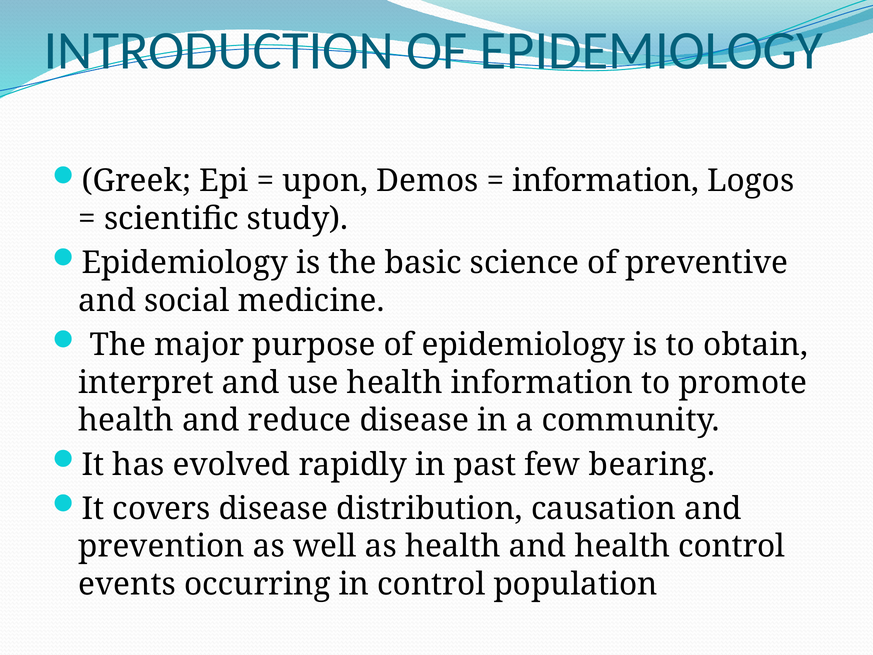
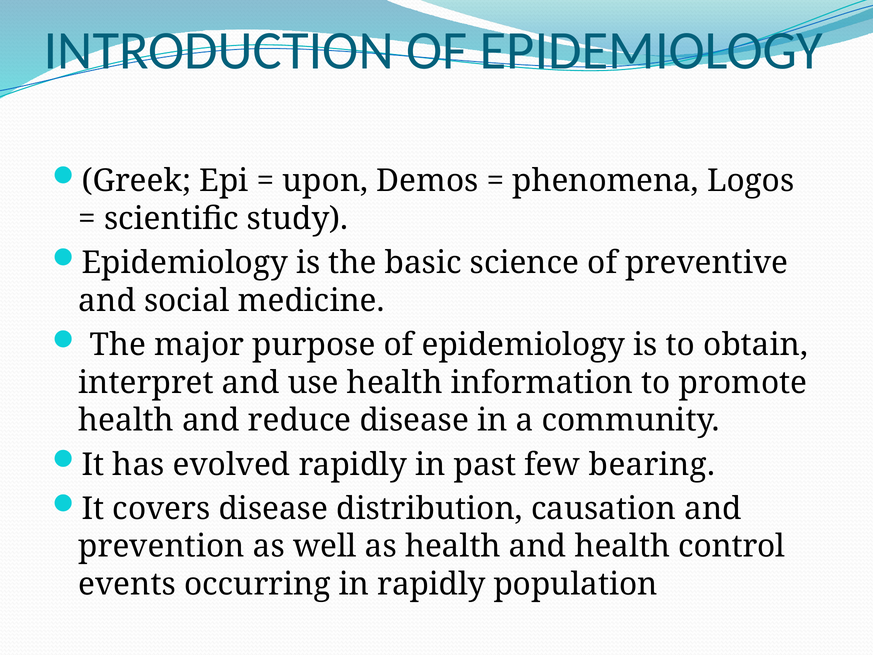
information: information -> phenomena (606, 181)
in control: control -> rapidly (431, 584)
